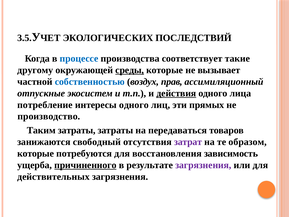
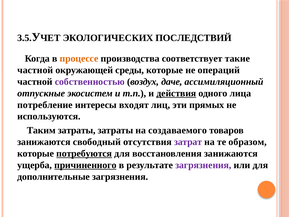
процессе colour: blue -> orange (79, 58)
другому: другому -> частной (35, 70)
среды underline: present -> none (130, 70)
вызывает: вызывает -> операций (219, 70)
собственностью colour: blue -> purple (90, 82)
прав: прав -> даче (172, 82)
интересы одного: одного -> входят (134, 105)
производство: производство -> используются (49, 116)
передаваться: передаваться -> создаваемого (178, 130)
потребуются underline: none -> present (84, 153)
восстановления зависимость: зависимость -> занижаются (231, 153)
действительных: действительных -> дополнительные (54, 176)
